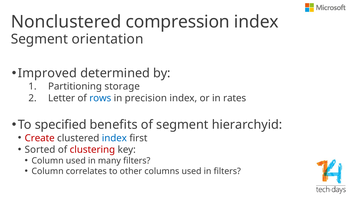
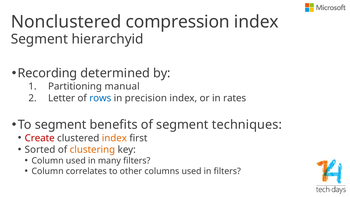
orientation: orientation -> hierarchyid (108, 39)
Improved: Improved -> Recording (47, 73)
storage: storage -> manual (122, 86)
To specified: specified -> segment (61, 125)
hierarchyid: hierarchyid -> techniques (247, 125)
index colour: blue -> orange (114, 138)
clustering colour: red -> orange (92, 150)
